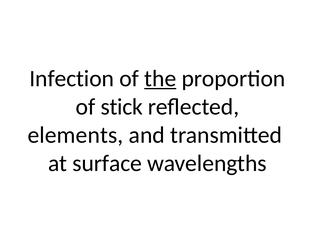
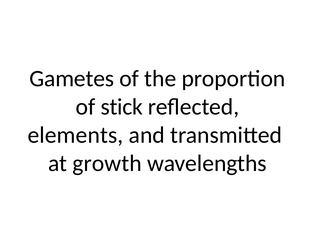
Infection: Infection -> Gametes (72, 79)
the underline: present -> none (160, 79)
surface: surface -> growth (107, 164)
